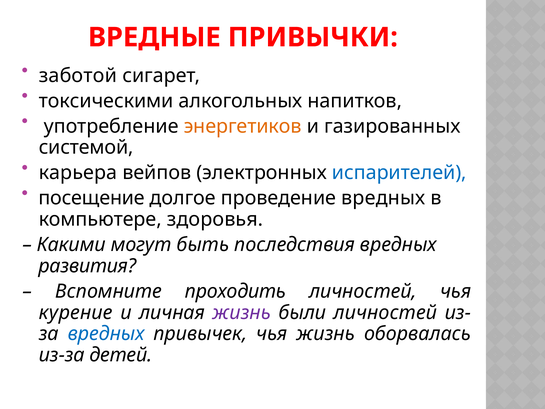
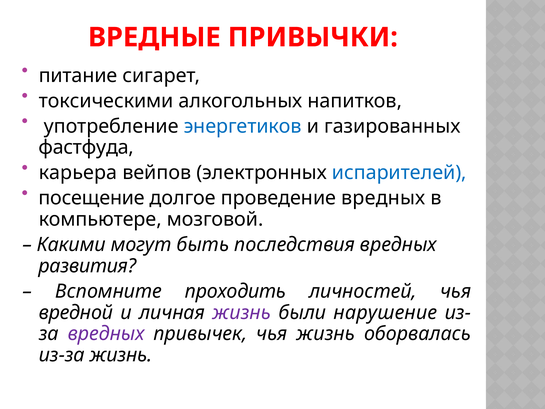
заботой: заботой -> питание (78, 75)
энергетиков colour: orange -> blue (243, 126)
системой: системой -> фастфуда (86, 147)
здоровья: здоровья -> мозговой (215, 219)
курение: курение -> вредной (76, 312)
были личностей: личностей -> нарушение (385, 312)
вредных colour: blue -> purple (106, 334)
из-за детей: детей -> жизнь (121, 355)
